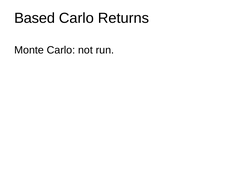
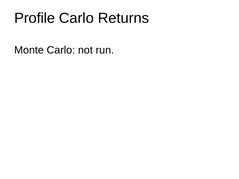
Based: Based -> Profile (35, 18)
